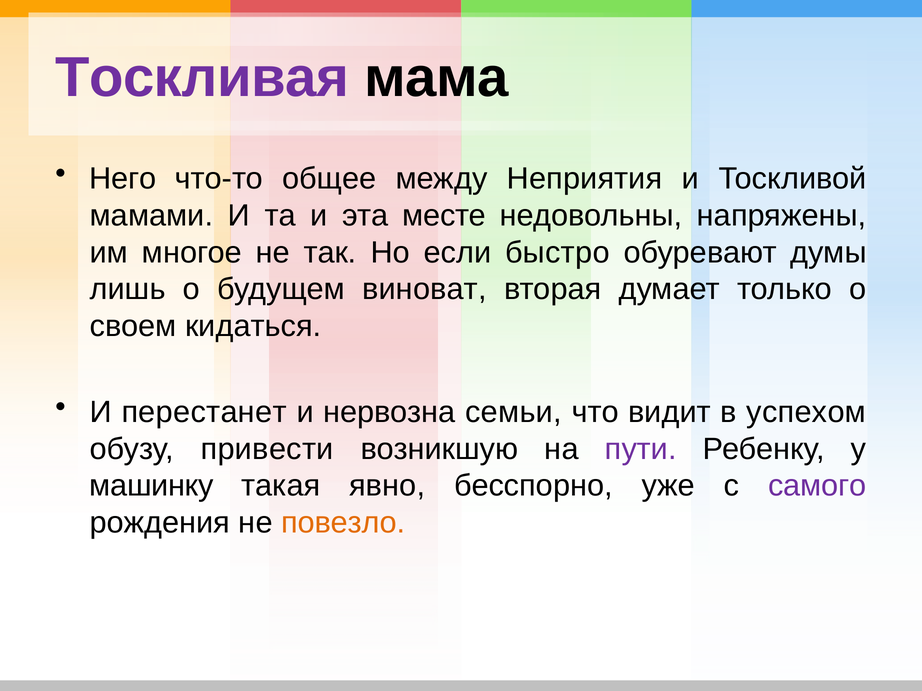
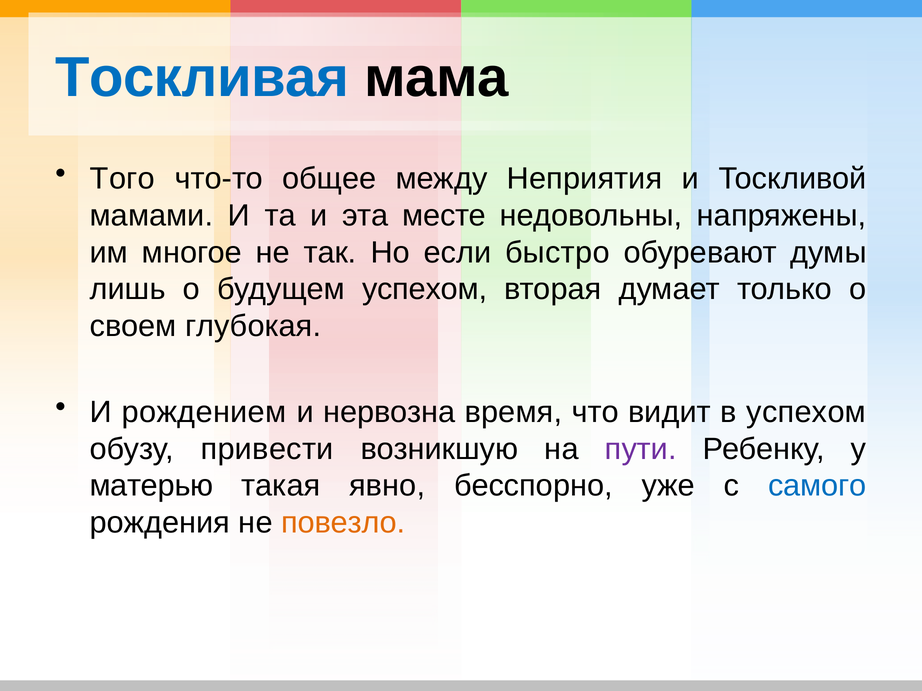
Тоскливая colour: purple -> blue (202, 78)
Него: Него -> Того (123, 179)
будущем виноват: виноват -> успехом (425, 290)
кидаться: кидаться -> глубокая (253, 326)
перестанет: перестанет -> рождением (204, 412)
семьи: семьи -> время (514, 412)
машинку: машинку -> матерью (151, 486)
самого colour: purple -> blue (817, 486)
